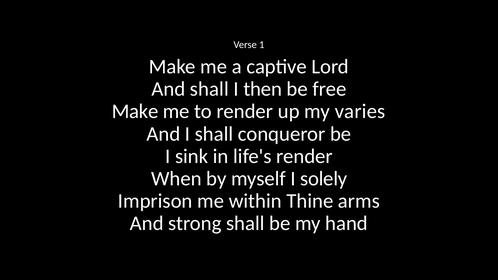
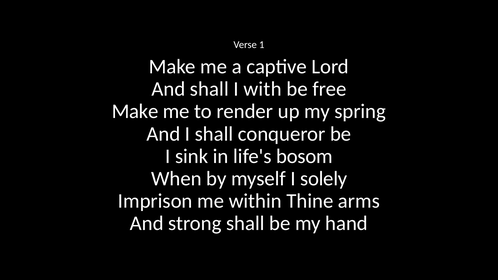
then: then -> with (263, 89)
varies: varies -> spring (360, 111)
life's render: render -> bosom (304, 156)
